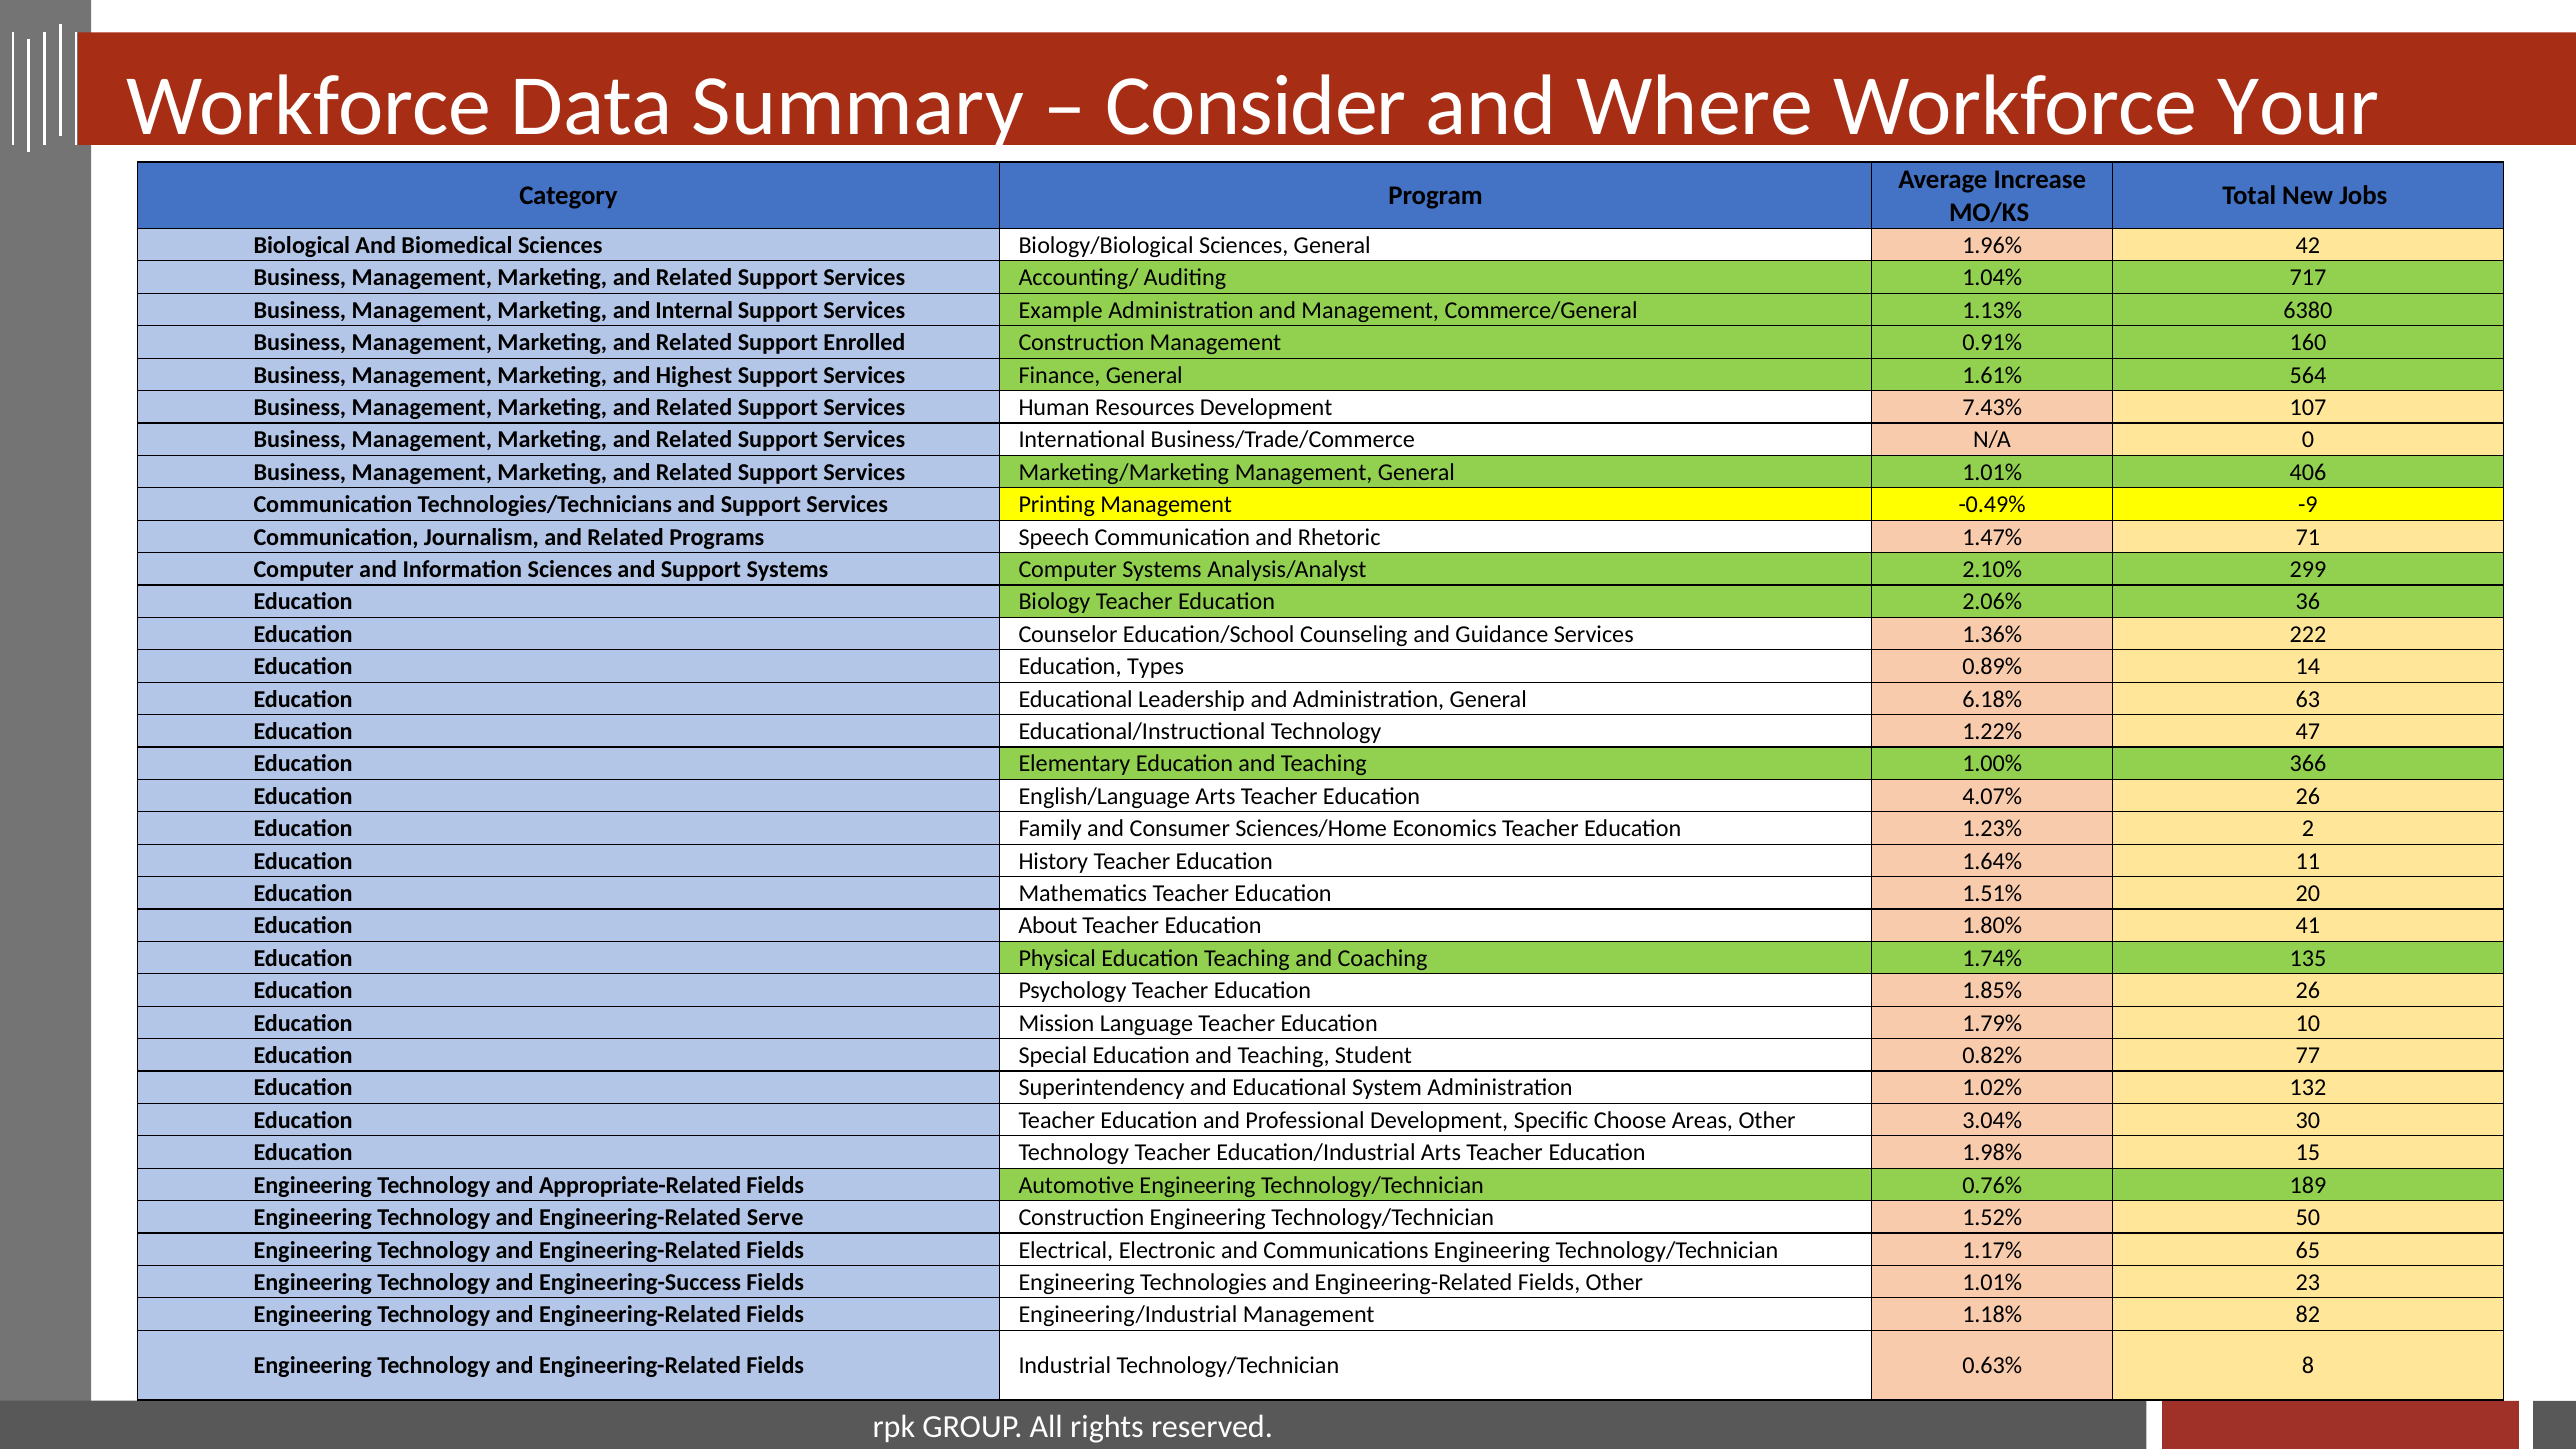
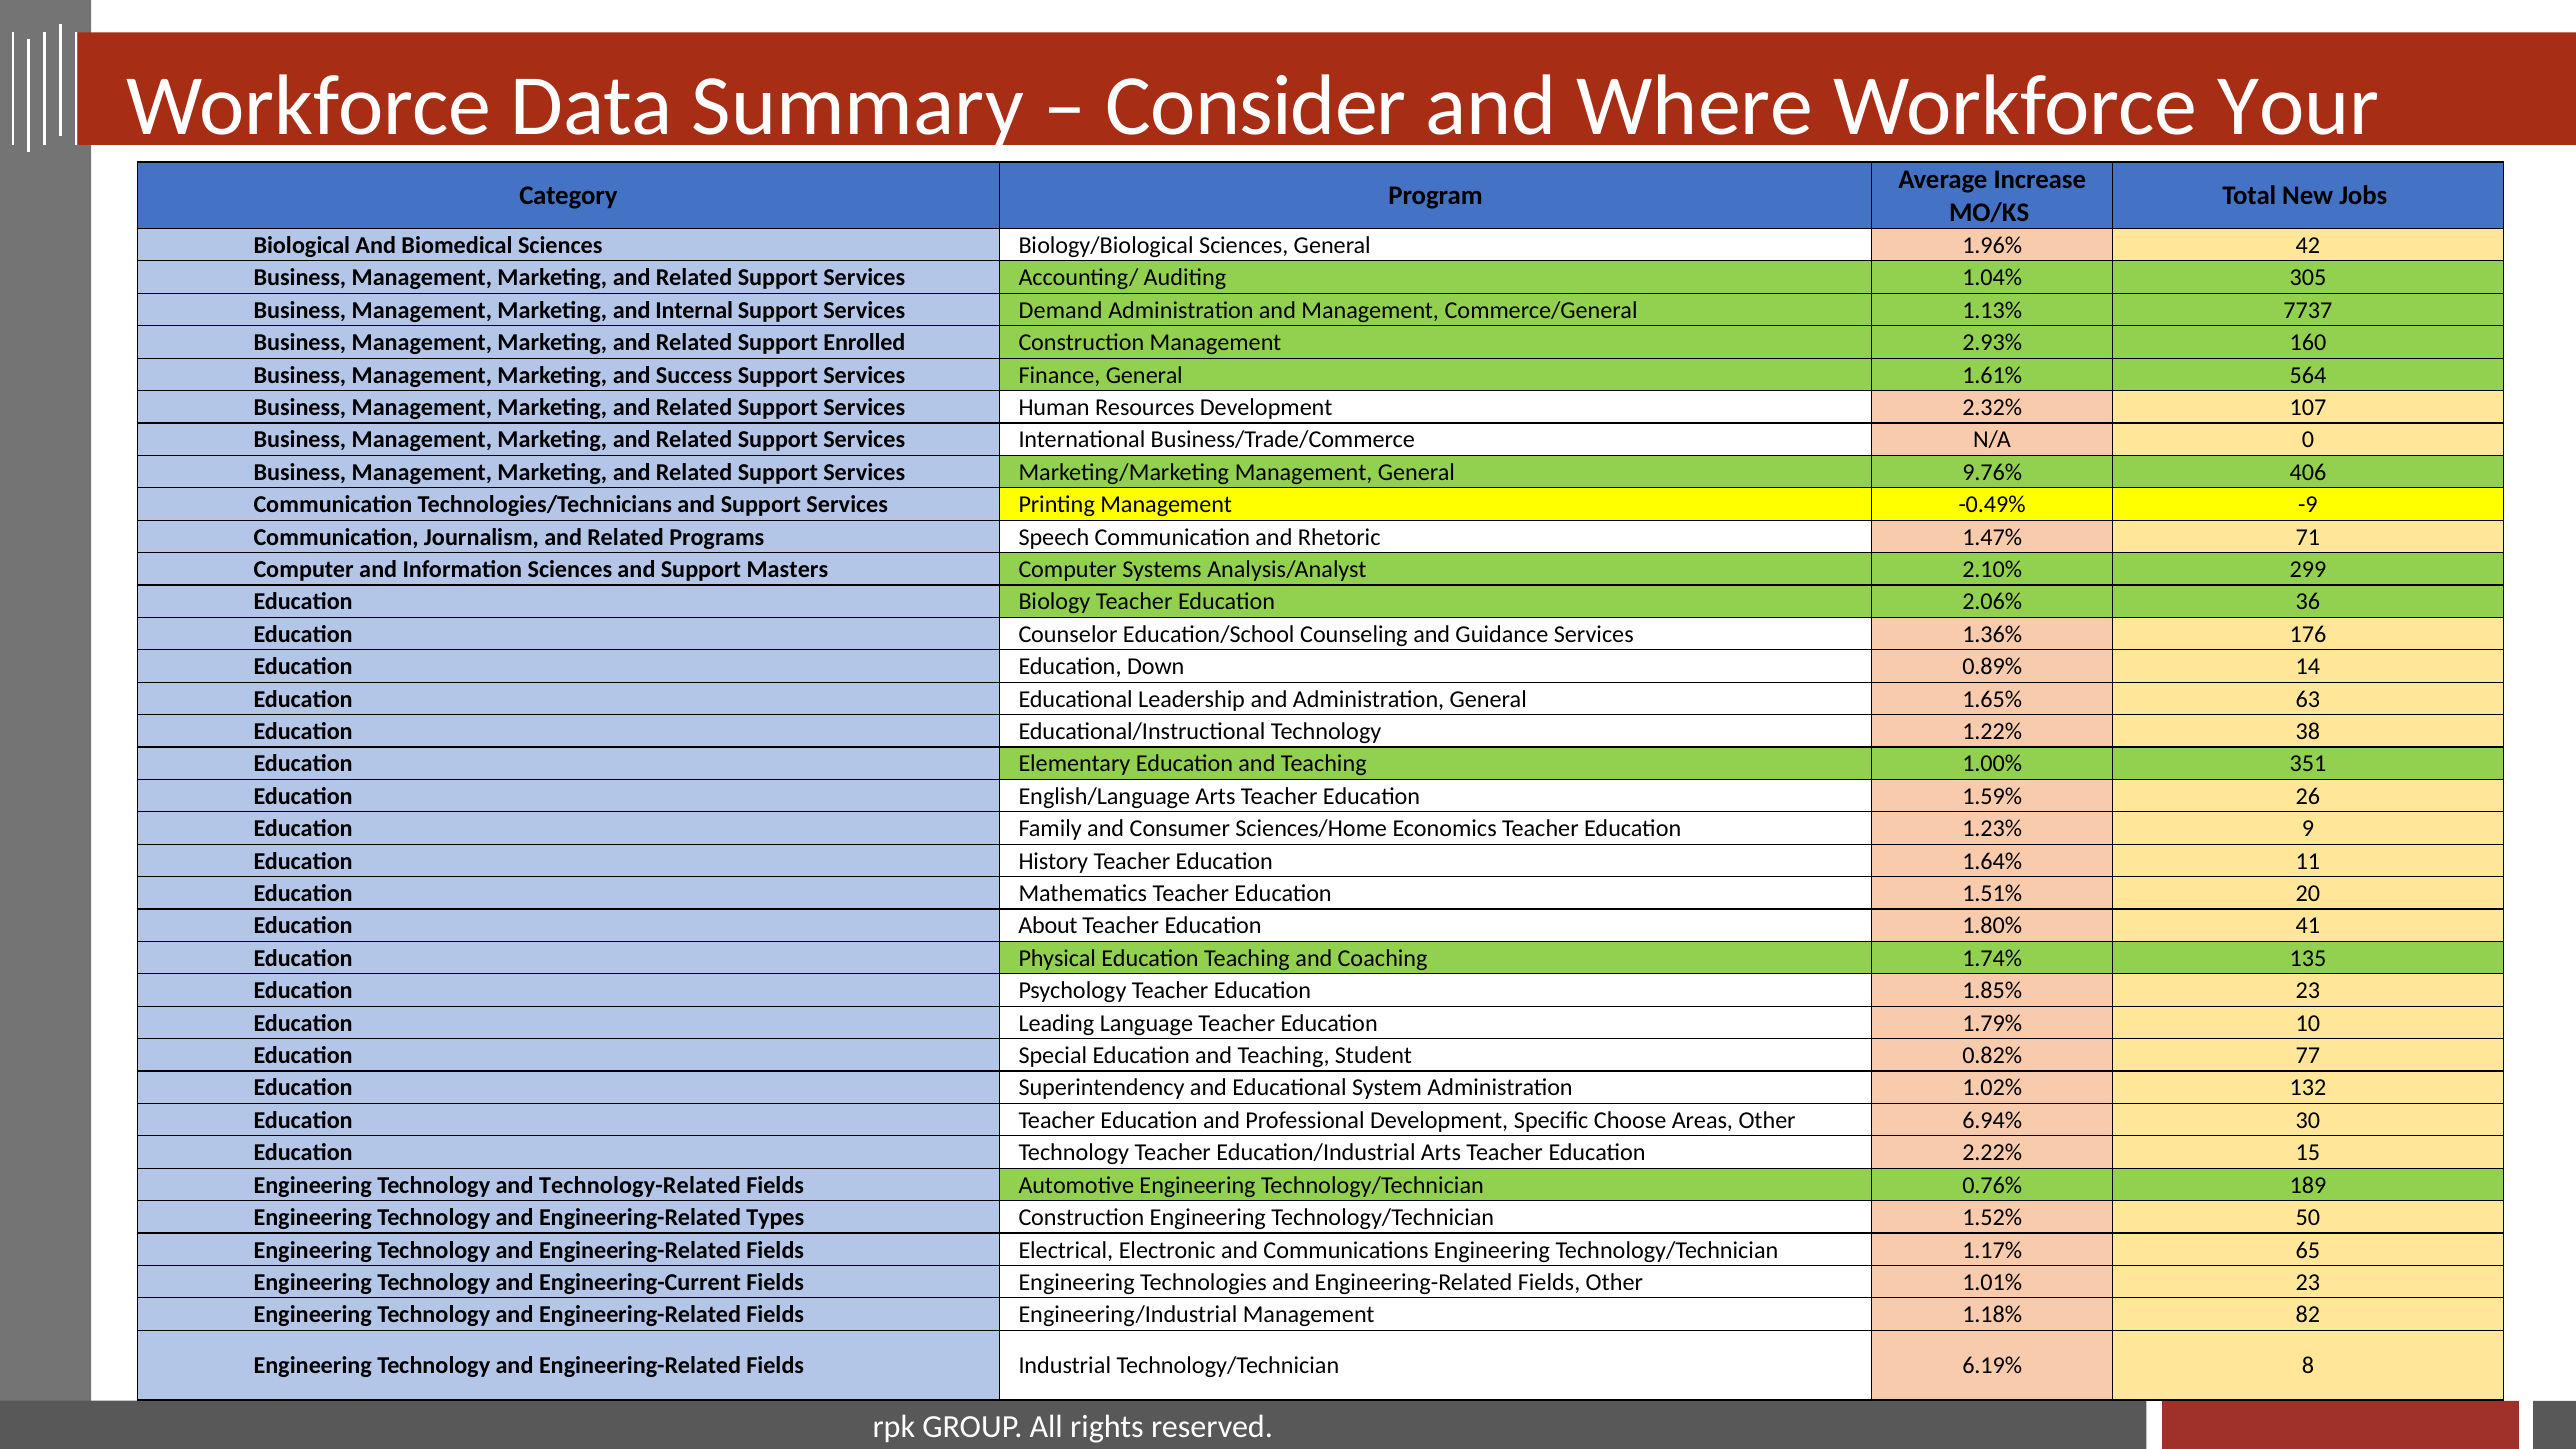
717: 717 -> 305 (2308, 278)
Example: Example -> Demand (1061, 310)
6380: 6380 -> 7737 (2308, 310)
0.91%: 0.91% -> 2.93% (1992, 343)
Highest: Highest -> Success (694, 375)
7.43%: 7.43% -> 2.32% (1992, 408)
General 1.01%: 1.01% -> 9.76% (1992, 472)
Support Systems: Systems -> Masters (787, 570)
222: 222 -> 176 (2308, 634)
Types: Types -> Down (1156, 667)
6.18%: 6.18% -> 1.65% (1992, 699)
47: 47 -> 38 (2308, 732)
366: 366 -> 351 (2308, 764)
4.07%: 4.07% -> 1.59% (1992, 796)
2: 2 -> 9 (2308, 829)
1.85% 26: 26 -> 23 (2308, 991)
Mission: Mission -> Leading (1056, 1023)
3.04%: 3.04% -> 6.94% (1992, 1120)
1.98%: 1.98% -> 2.22% (1992, 1153)
Appropriate-Related: Appropriate-Related -> Technology-Related (640, 1185)
Serve: Serve -> Types (775, 1218)
Engineering-Success: Engineering-Success -> Engineering-Current (640, 1282)
0.63%: 0.63% -> 6.19% (1992, 1366)
